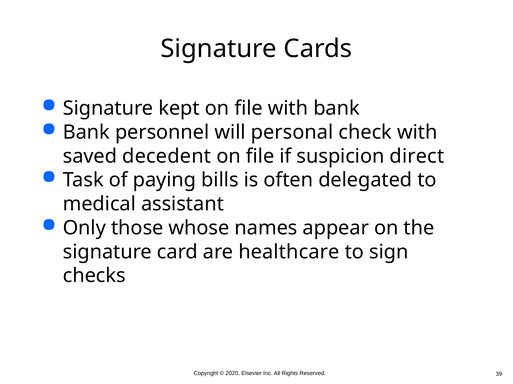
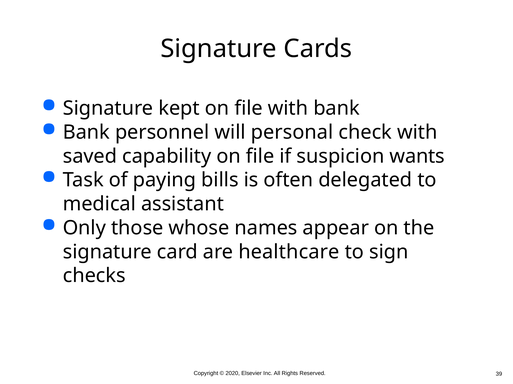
decedent: decedent -> capability (167, 156)
direct: direct -> wants (417, 156)
